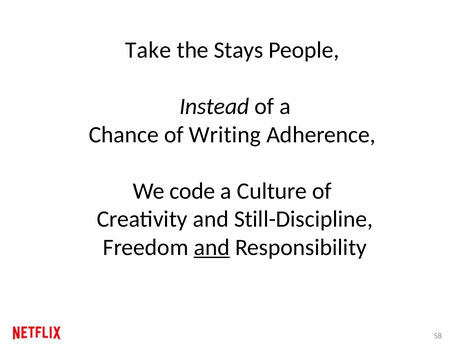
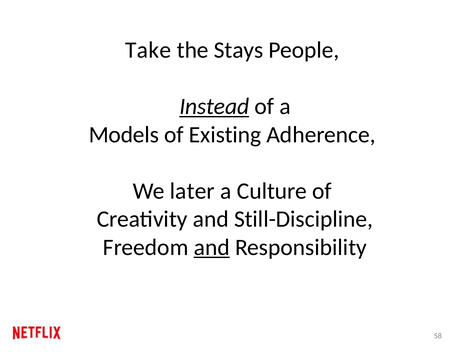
Instead underline: none -> present (214, 107)
Chance: Chance -> Models (124, 135)
Writing: Writing -> Existing (225, 135)
code: code -> later (192, 191)
